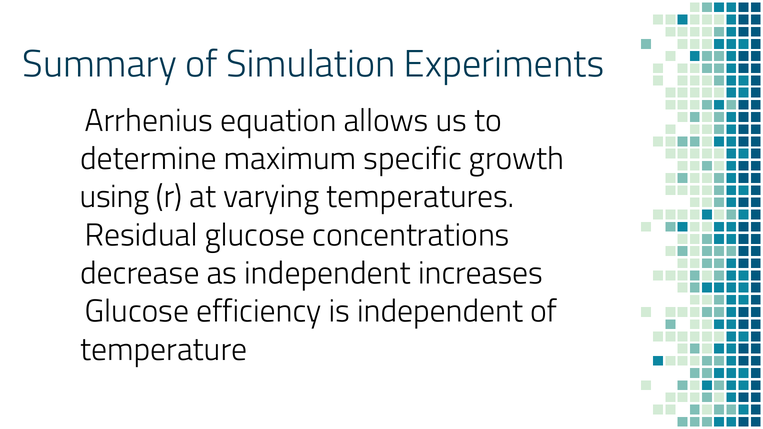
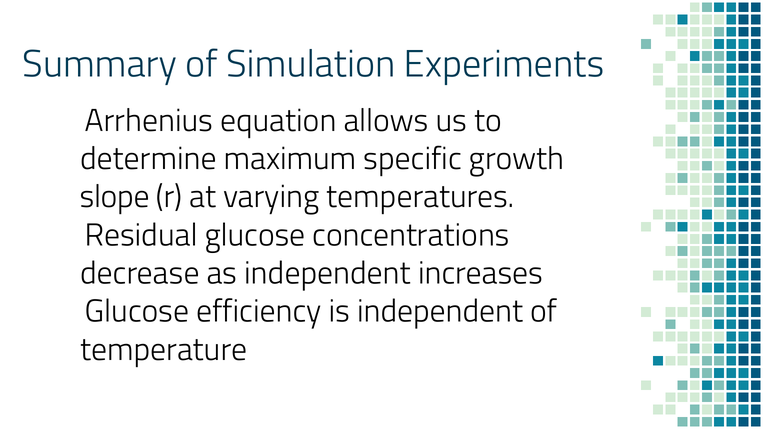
using: using -> slope (115, 197)
